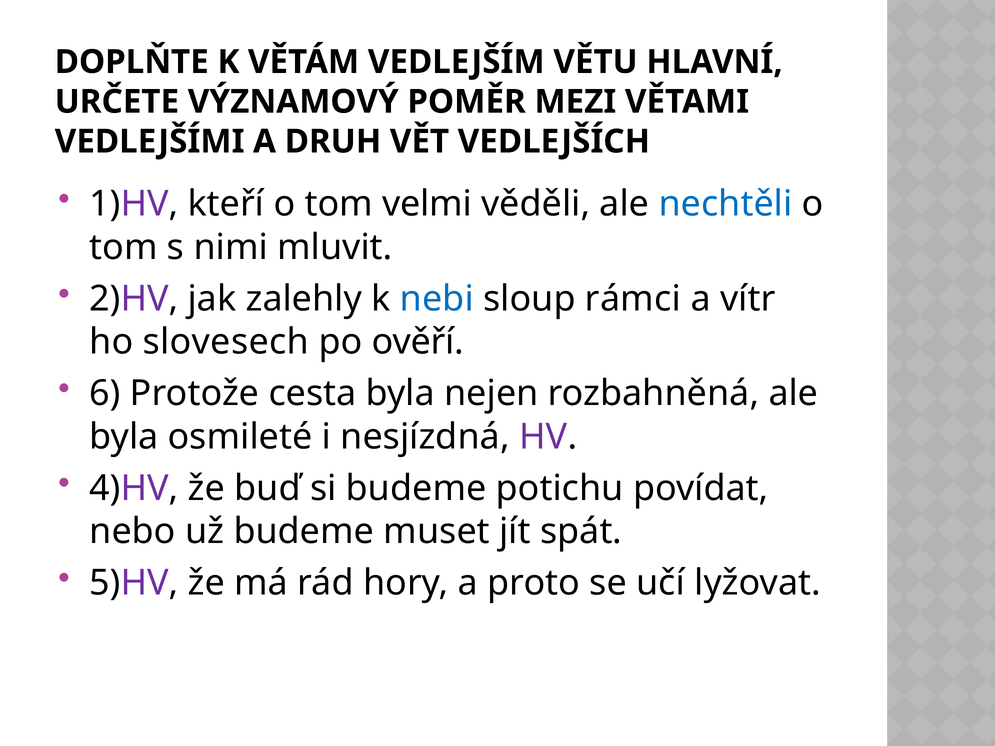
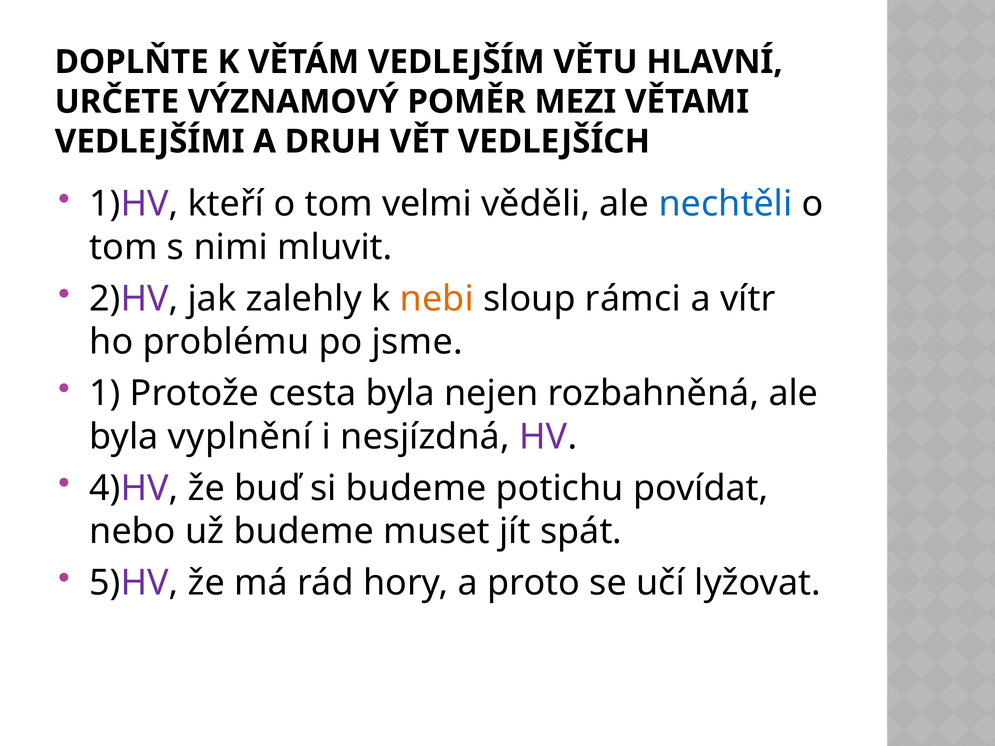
nebi colour: blue -> orange (437, 299)
slovesech: slovesech -> problému (226, 342)
ověří: ověří -> jsme (417, 342)
6: 6 -> 1 (105, 394)
osmileté: osmileté -> vyplnění (240, 437)
